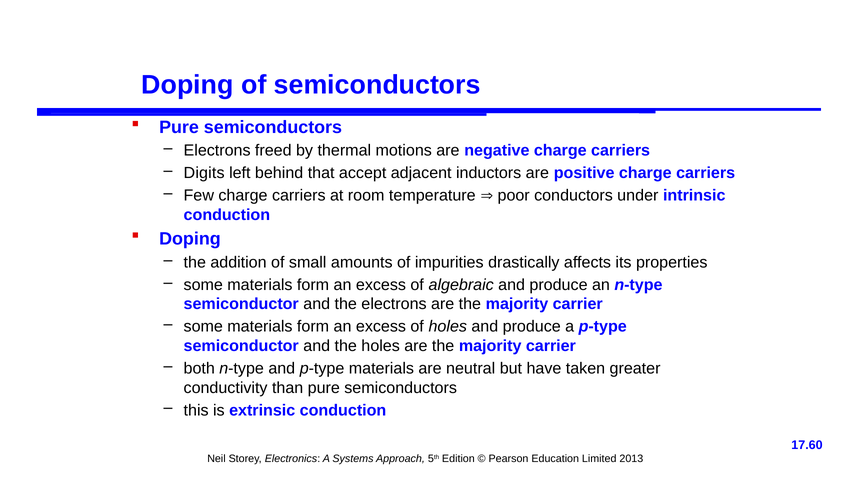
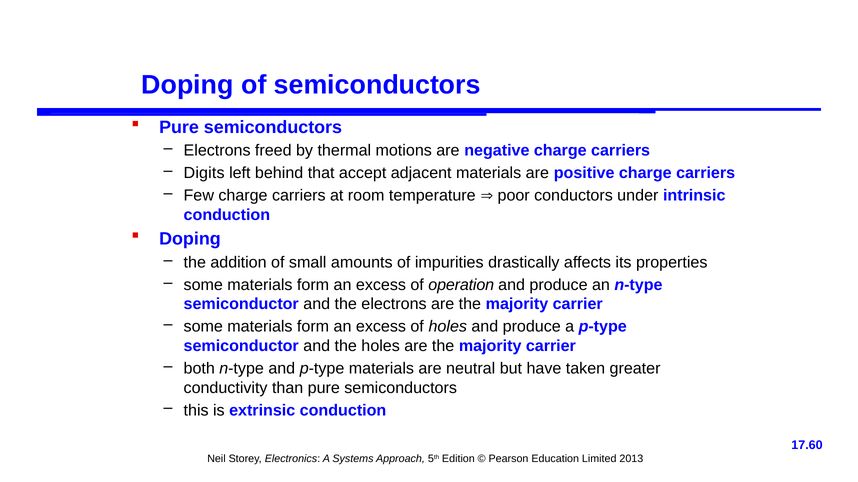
adjacent inductors: inductors -> materials (489, 173)
algebraic: algebraic -> operation (461, 285)
